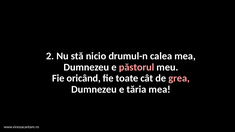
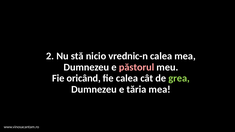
drumul-n: drumul-n -> vrednic-n (128, 56)
fie toate: toate -> calea (127, 78)
grea colour: pink -> light green (179, 78)
